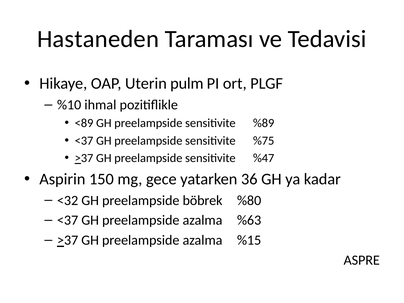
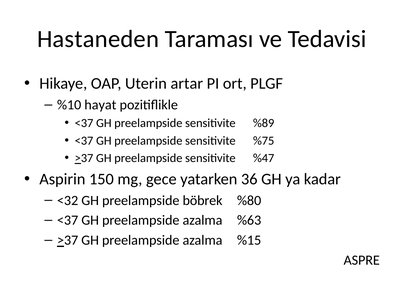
pulm: pulm -> artar (187, 84)
ihmal: ihmal -> hayat (100, 105)
<89: <89 -> <37 (84, 123)
